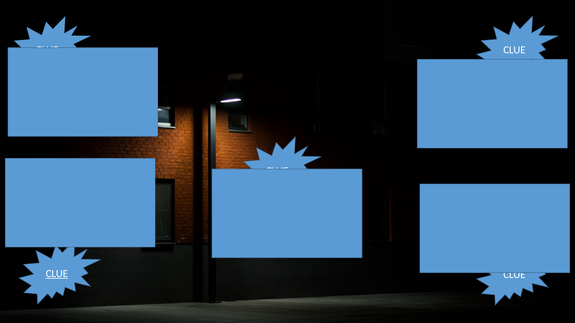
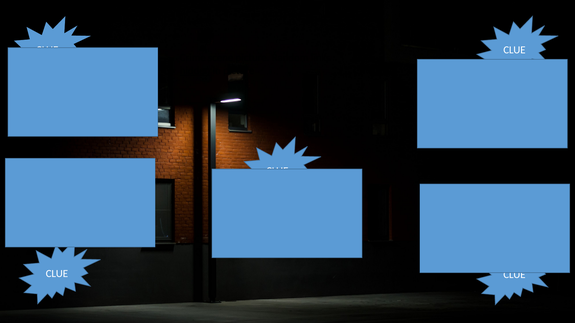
CLUE underline: present -> none (57, 274)
